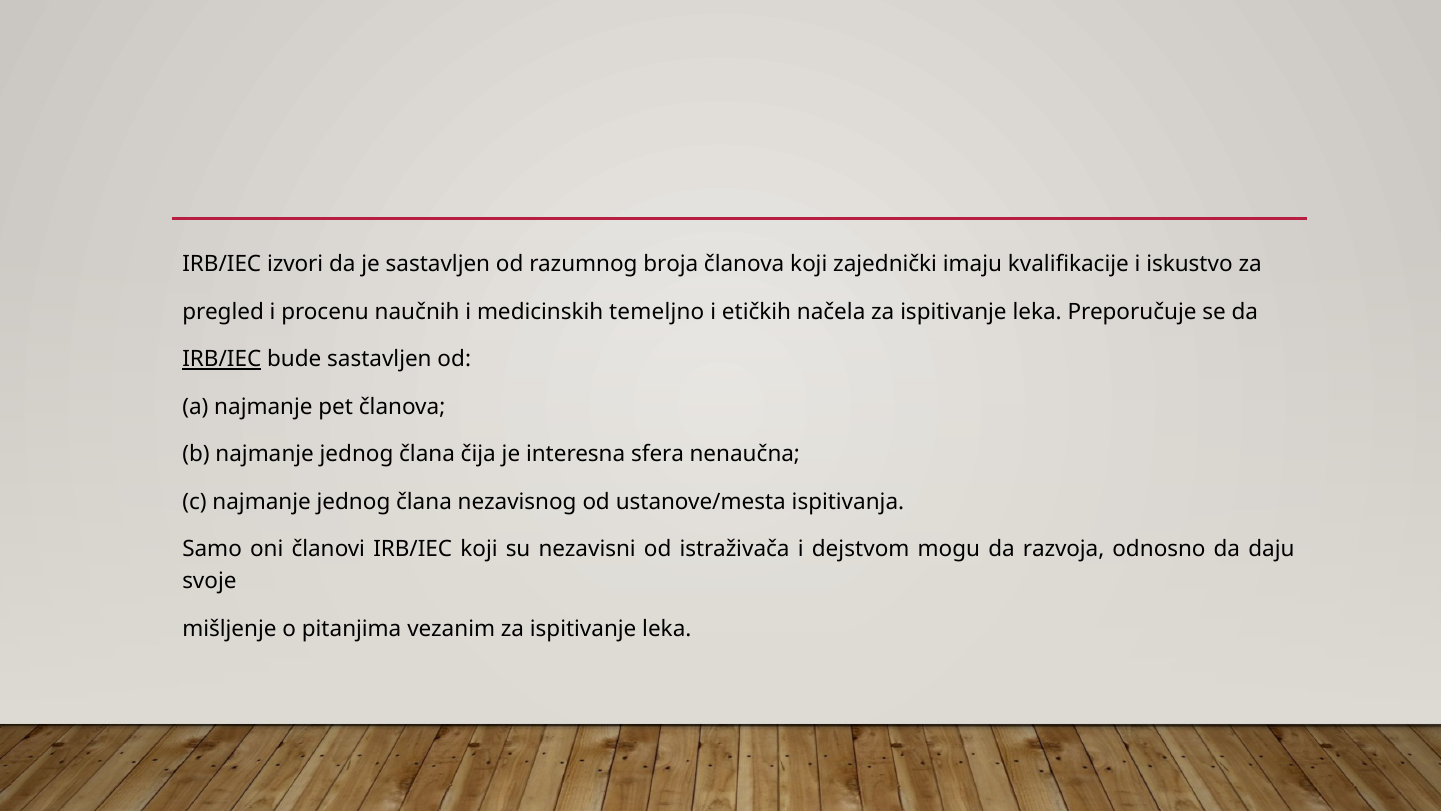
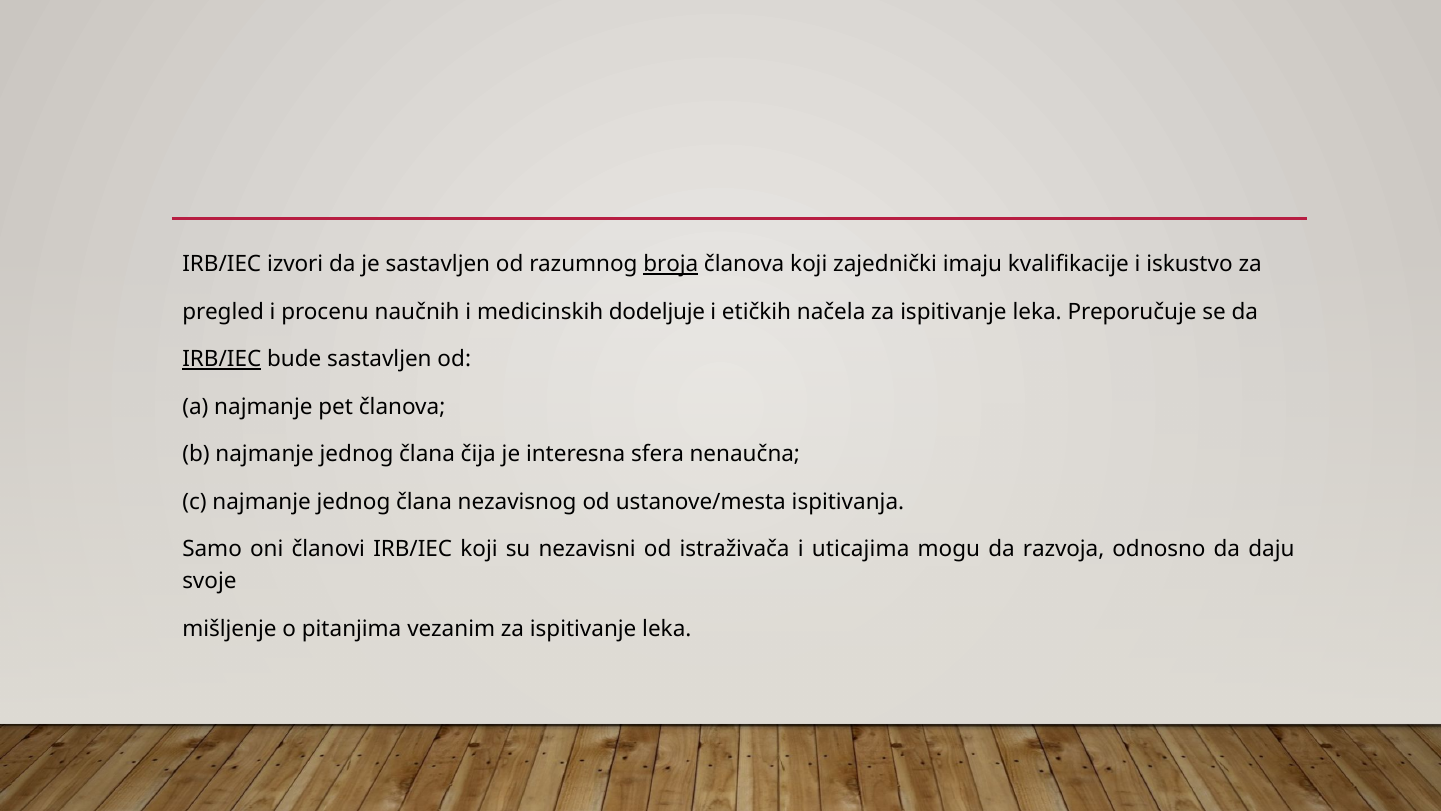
broja underline: none -> present (671, 264)
temeljno: temeljno -> dodeljuje (657, 312)
dejstvom: dejstvom -> uticajima (861, 549)
